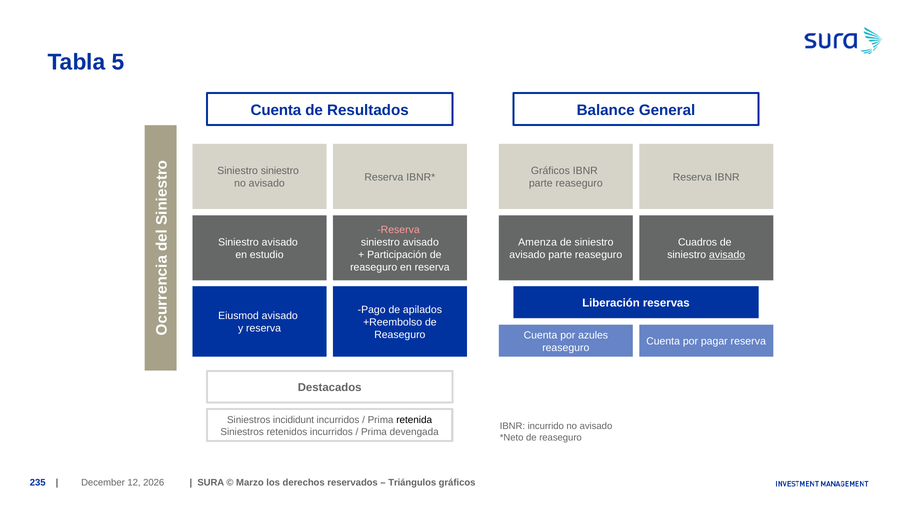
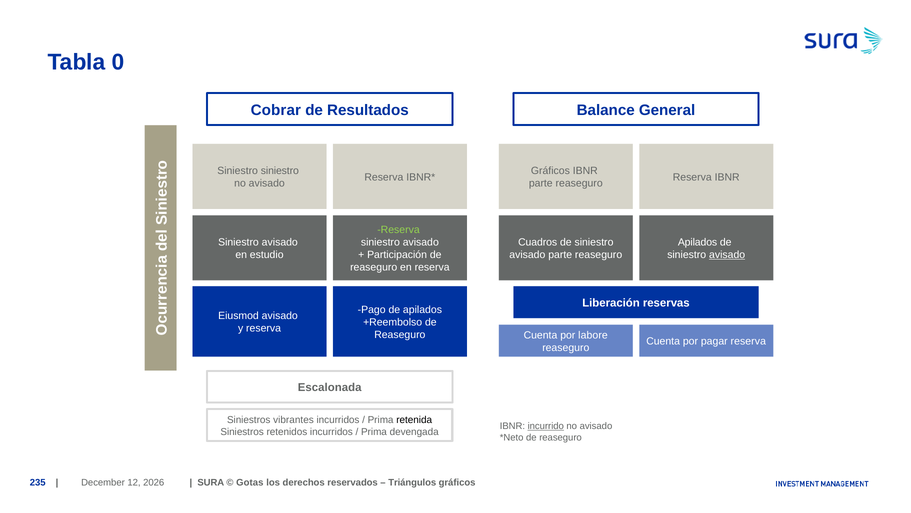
5: 5 -> 0 (118, 62)
Cuenta: Cuenta -> Cobrar (276, 110)
Reserva colour: pink -> light green (398, 230)
Amenza: Amenza -> Cuadros (538, 242)
Cuadros: Cuadros -> Apilados (698, 242)
azules: azules -> labore (593, 335)
Destacados: Destacados -> Escalonada (330, 387)
incididunt: incididunt -> vibrantes (293, 419)
incurrido underline: none -> present (546, 426)
Marzo: Marzo -> Gotas (250, 482)
